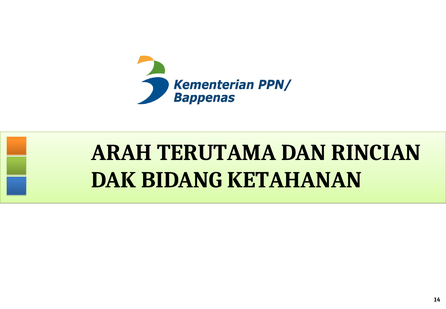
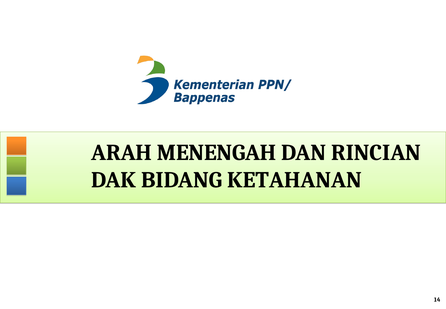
TERUTAMA: TERUTAMA -> MENENGAH (217, 152)
